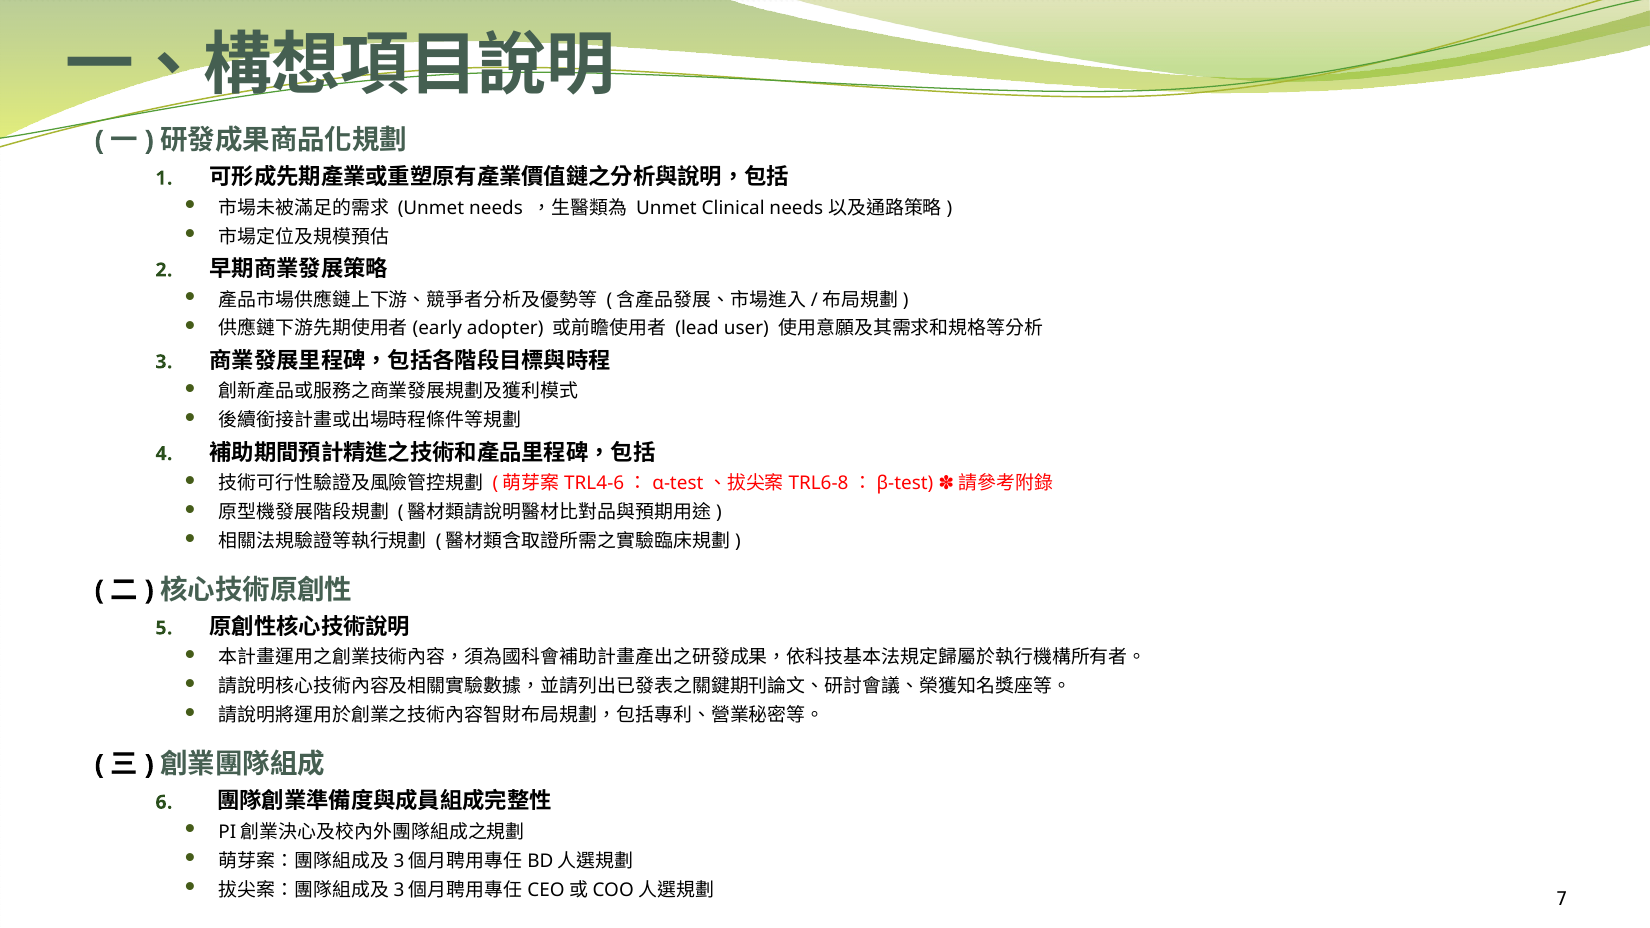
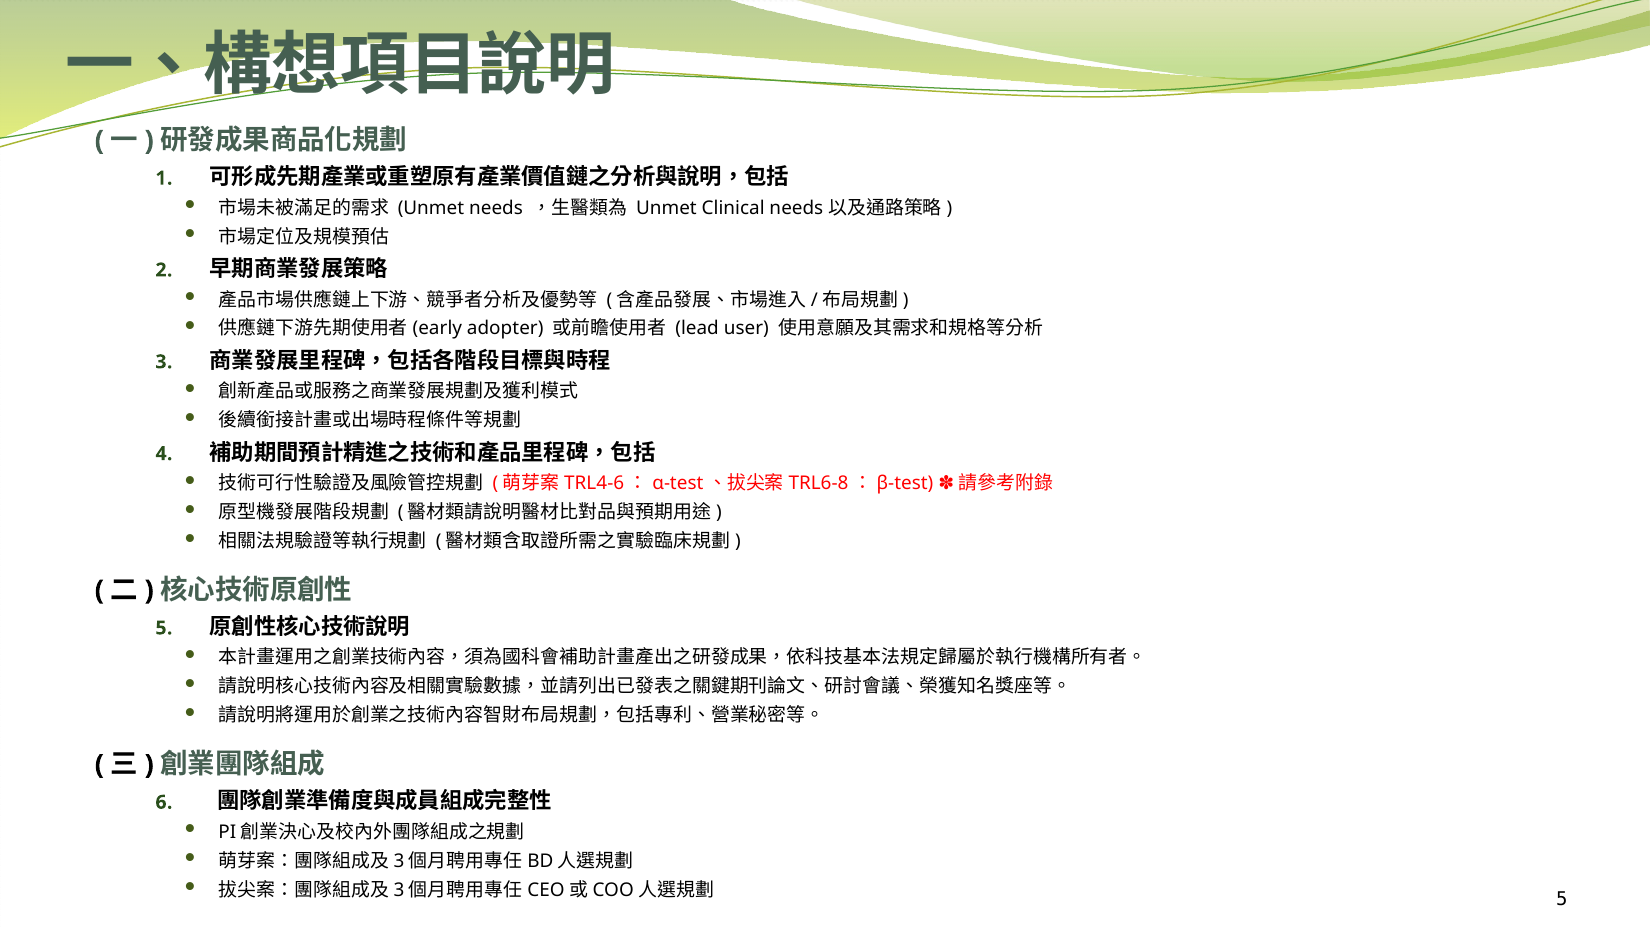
7: 7 -> 5 (1562, 900)
